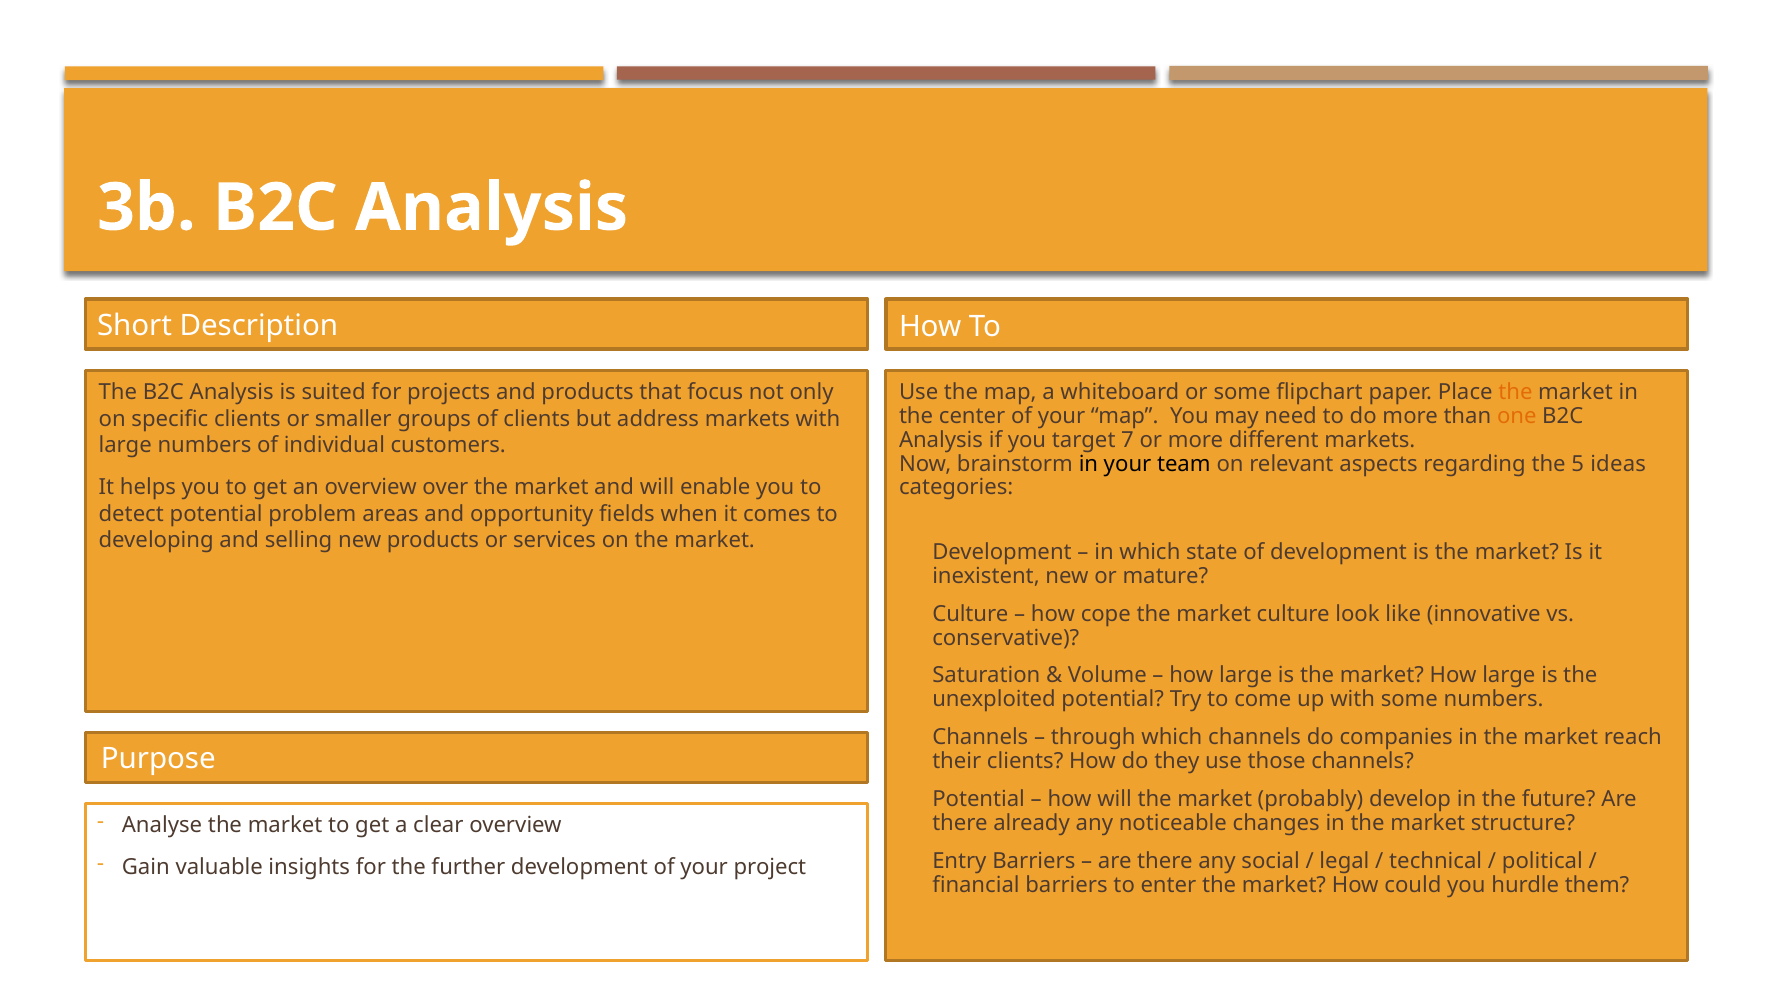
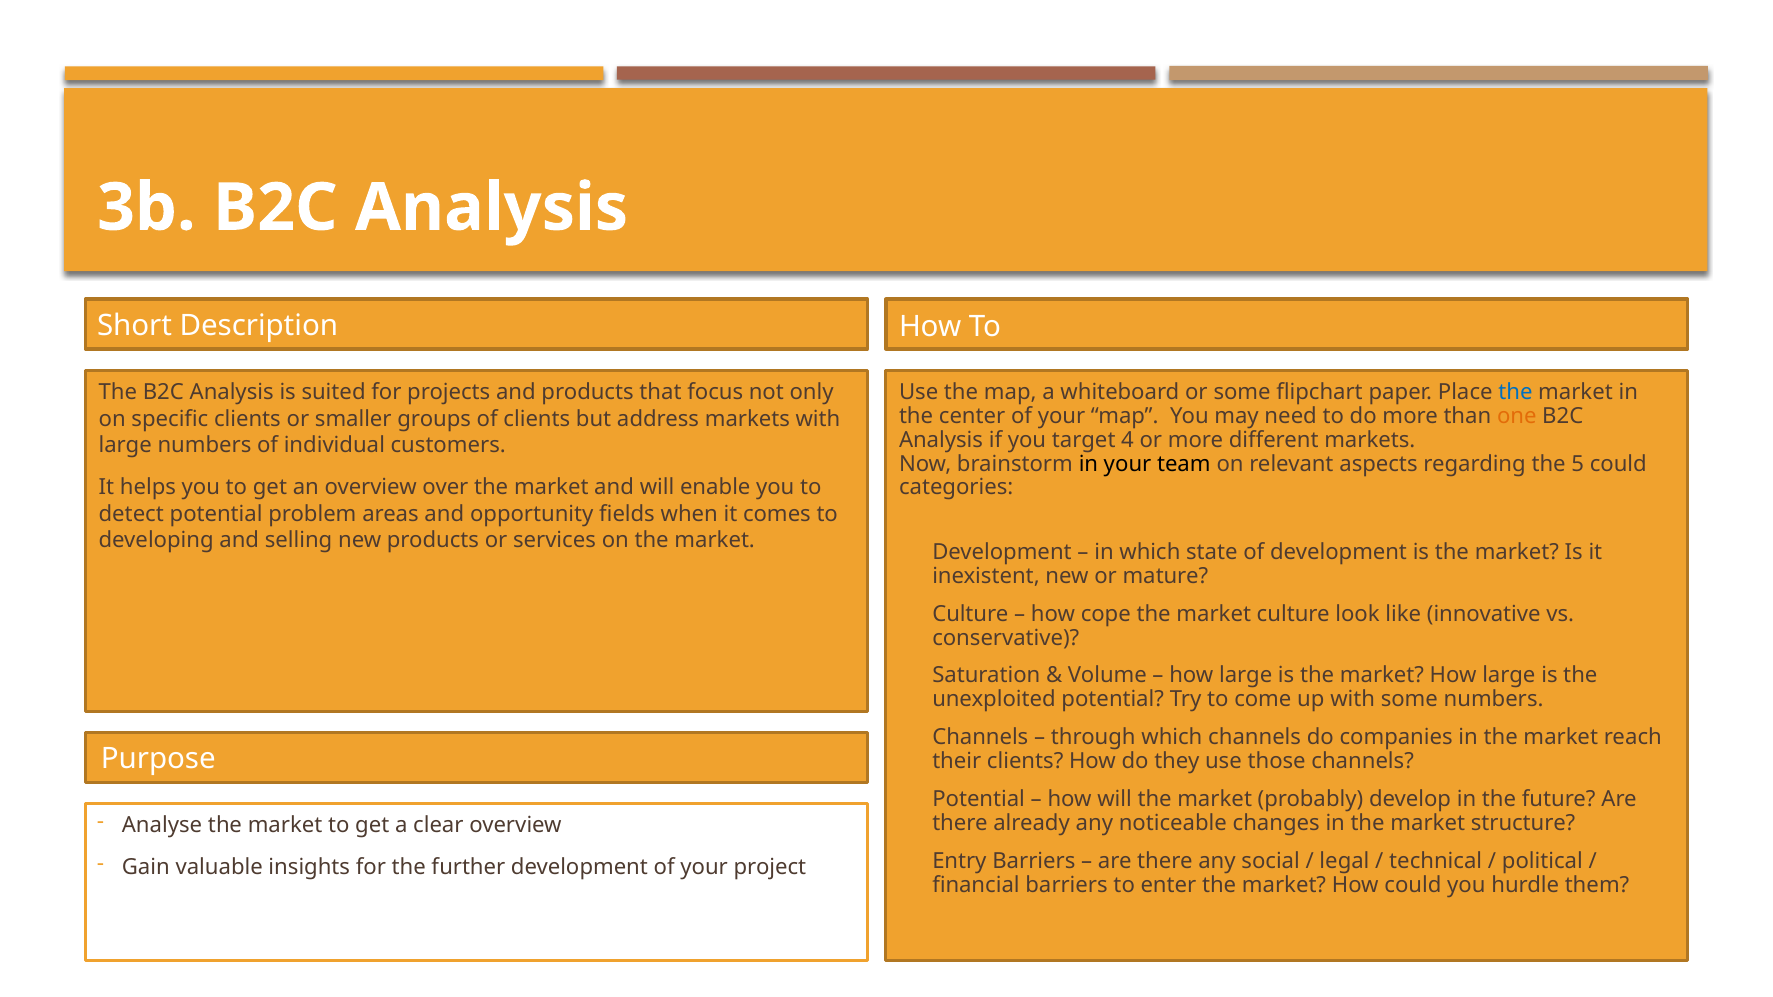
the colour: orange -> blue (1515, 392)
target 7: 7 -> 4 (1128, 440)
5 ideas: ideas -> could (1618, 464)
